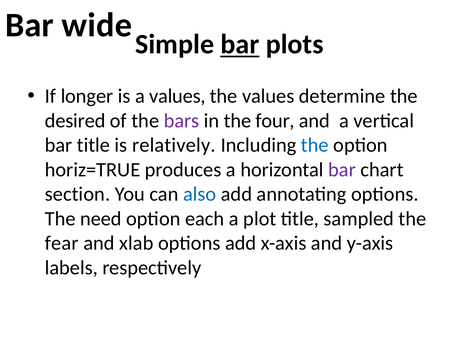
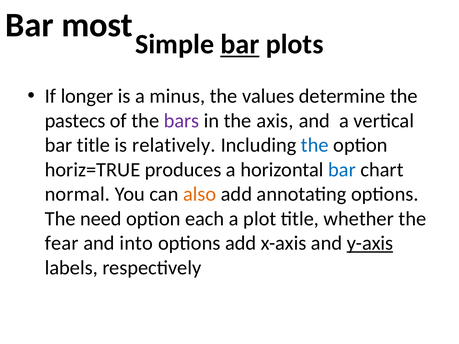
wide: wide -> most (97, 25)
a values: values -> minus (177, 96)
desired: desired -> pastecs (75, 121)
four: four -> axis (275, 121)
bar colour: purple -> blue (342, 170)
section: section -> normal (77, 194)
also colour: blue -> orange (200, 194)
sampled: sampled -> whether (359, 219)
xlab: xlab -> into (136, 243)
y-axis underline: none -> present (370, 243)
